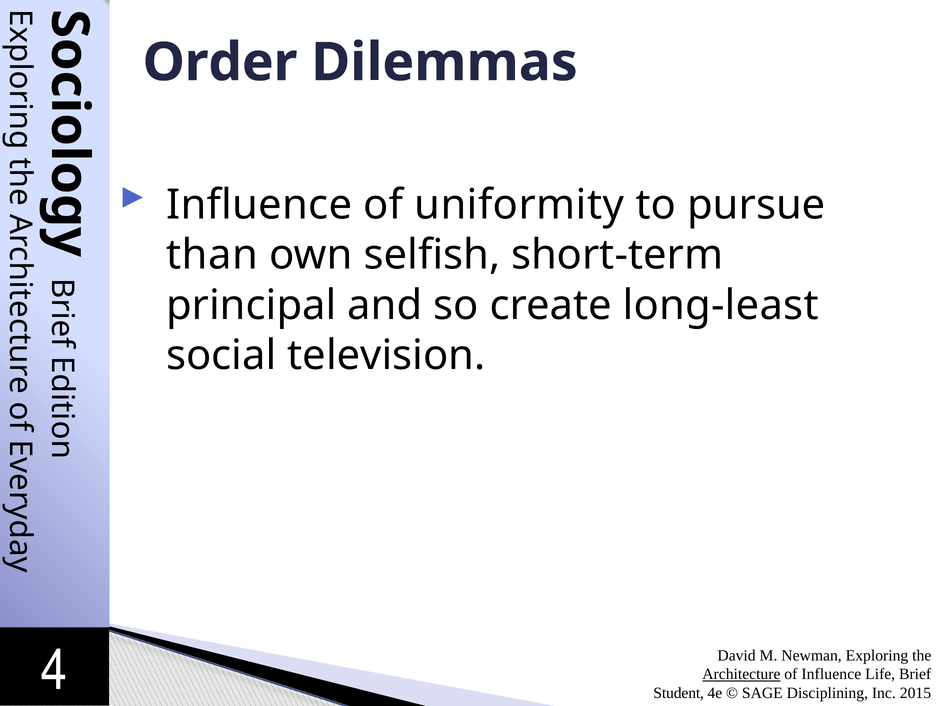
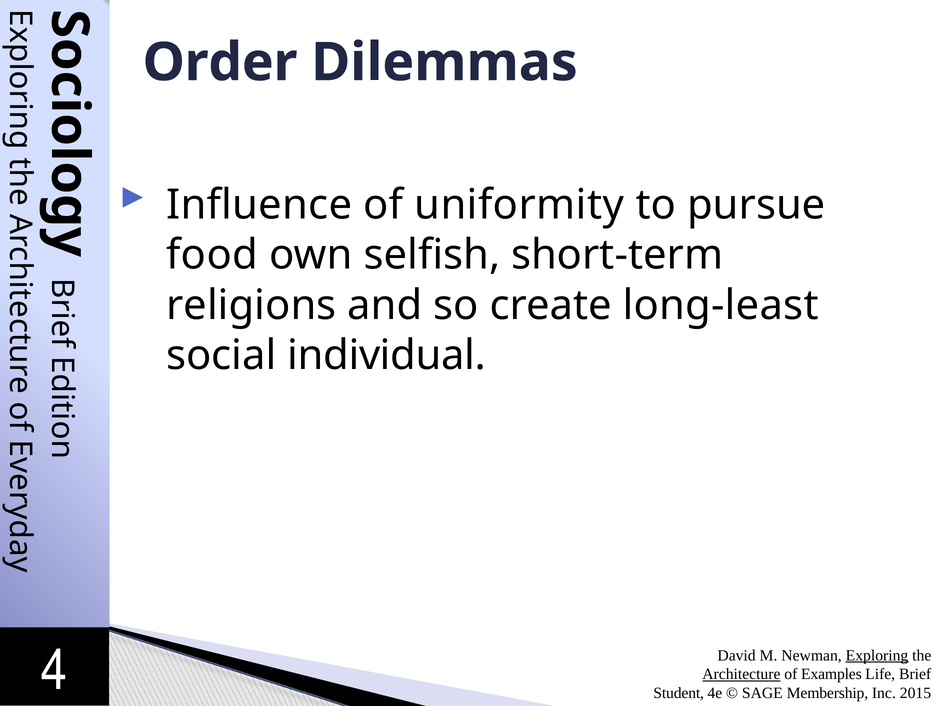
than: than -> food (212, 255)
principal: principal -> religions (251, 305)
television: television -> individual (387, 355)
Exploring underline: none -> present (877, 655)
of Influence: Influence -> Examples (831, 674)
Disciplining: Disciplining -> Membership (827, 693)
